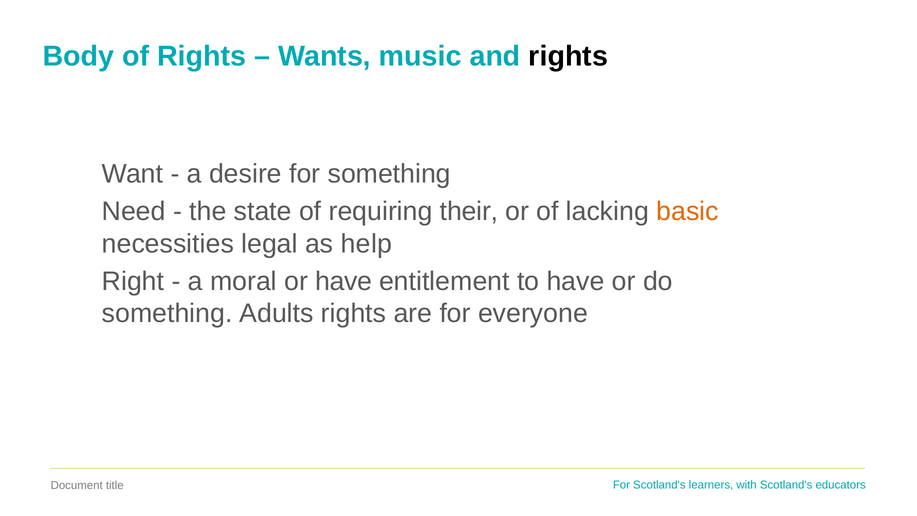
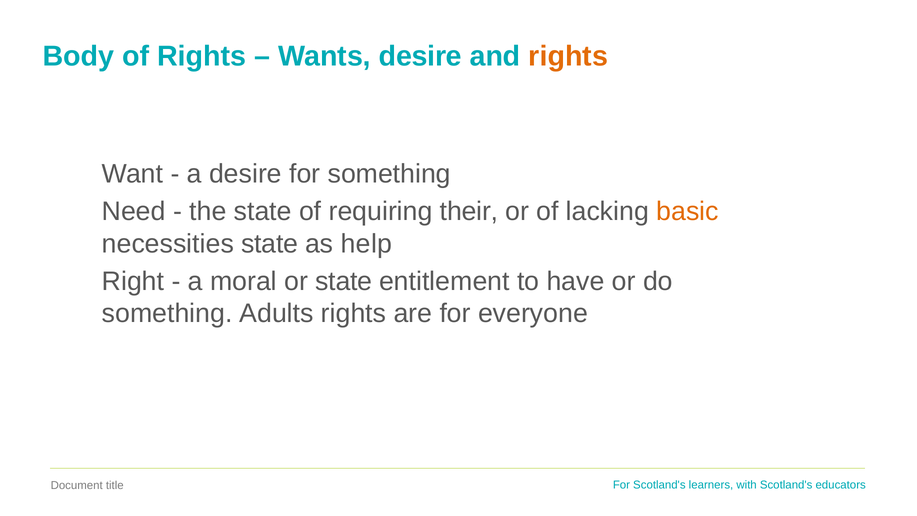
Wants music: music -> desire (420, 56)
rights colour: black -> orange (568, 56)
necessities legal: legal -> state (270, 244)
or have: have -> state (344, 281)
